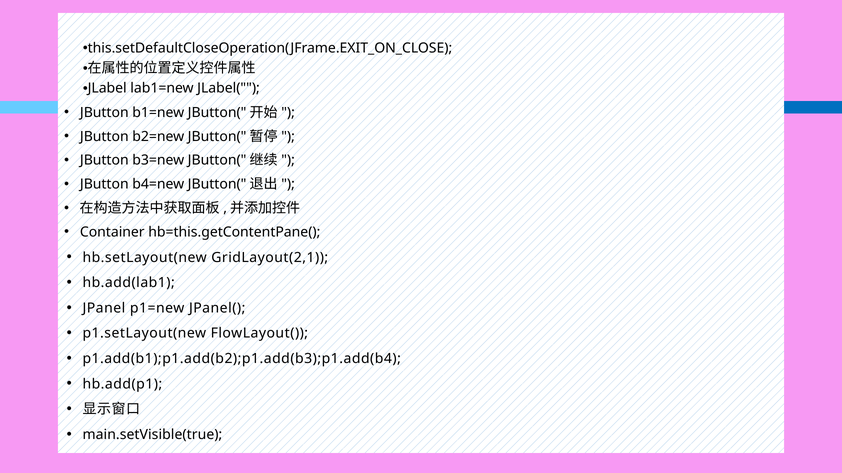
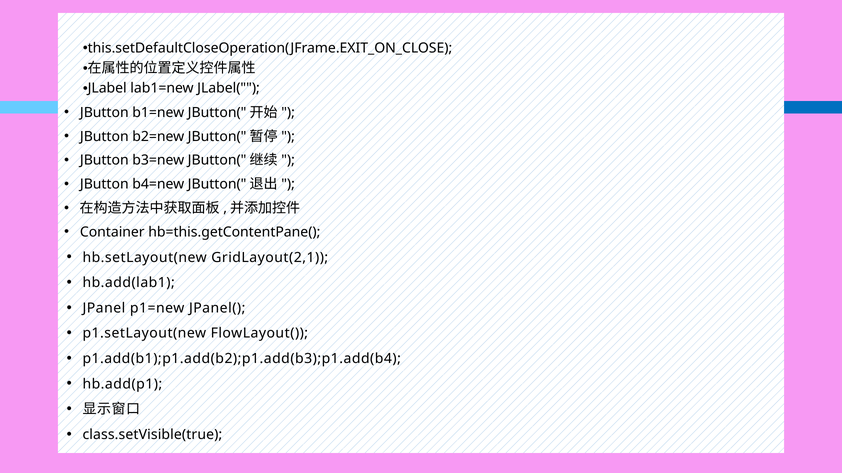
main.setVisible(true: main.setVisible(true -> class.setVisible(true (152, 435)
